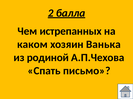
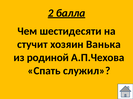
истрепанных: истрепанных -> шестидесяти (71, 31)
каком: каком -> стучит (32, 45)
письмо: письмо -> служил (87, 71)
